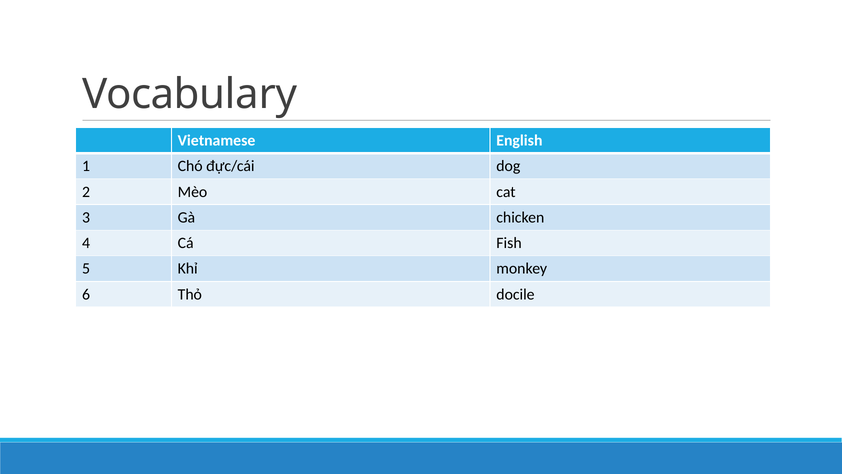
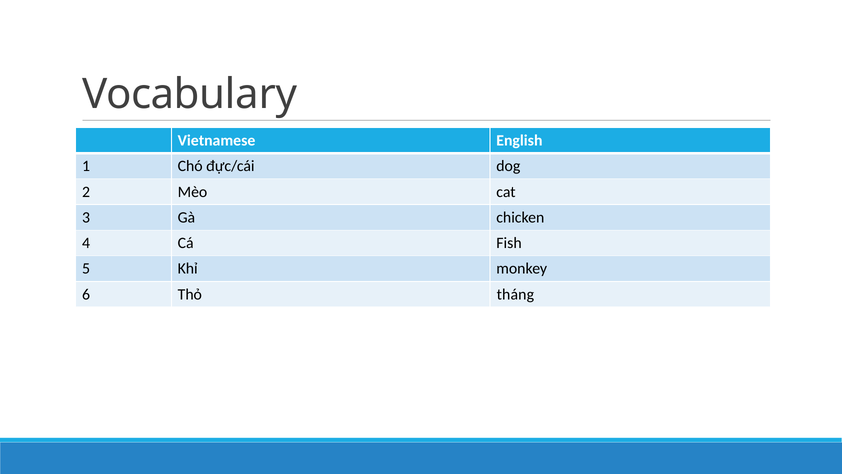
docile: docile -> tháng (515, 294)
